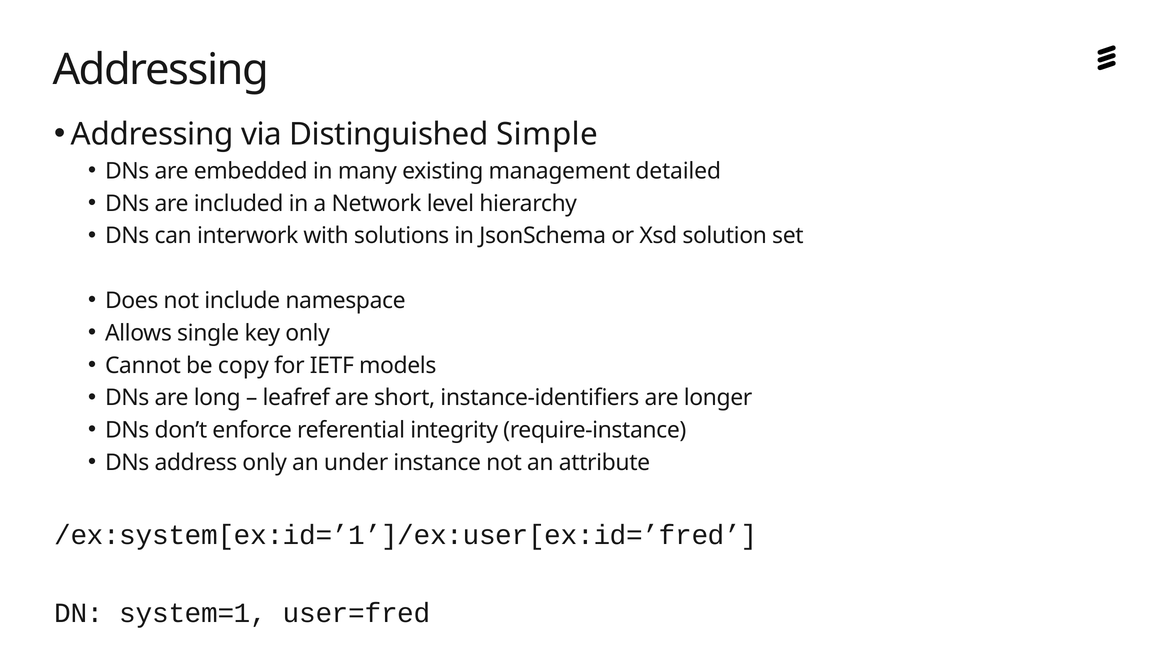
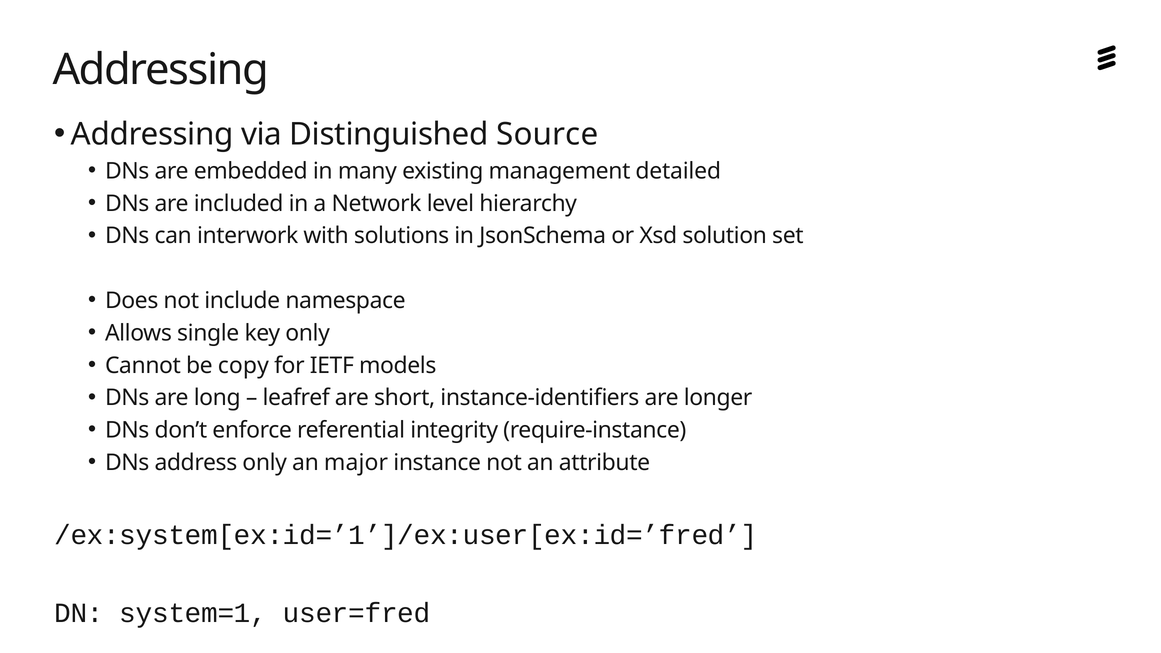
Simple: Simple -> Source (547, 134)
under: under -> major (356, 463)
